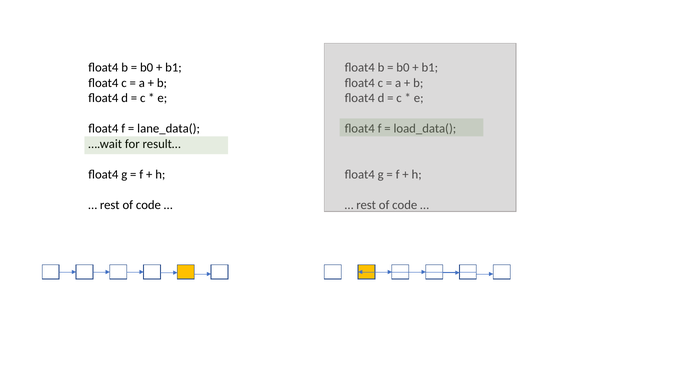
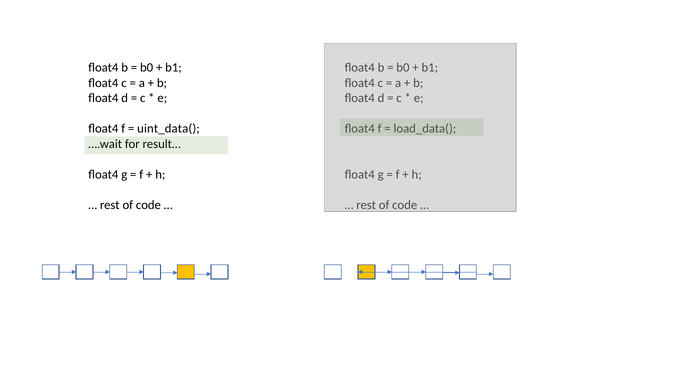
lane_data(: lane_data( -> uint_data( (169, 129)
